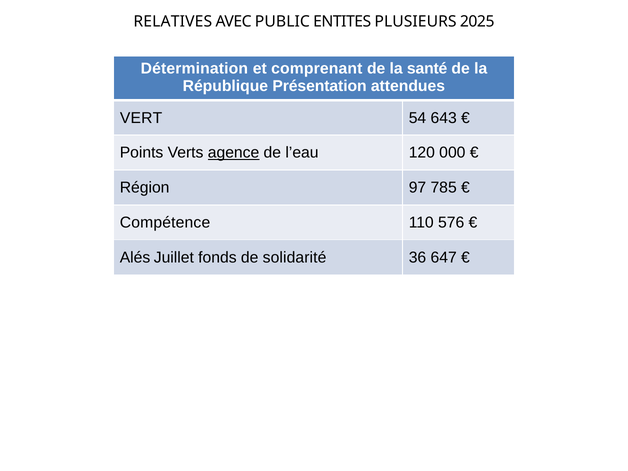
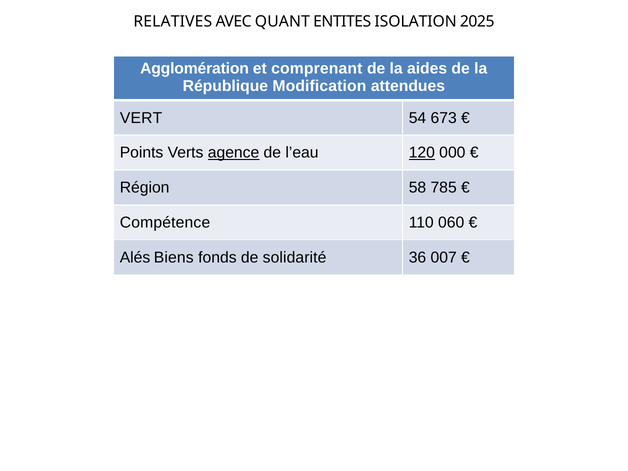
PUBLIC: PUBLIC -> QUANT (282, 22)
PLUSIEURS: PLUSIEURS -> ISOLATION (416, 22)
Détermination: Détermination -> Agglomération (195, 68)
santé: santé -> aides (427, 68)
Présentation: Présentation -> Modification (319, 86)
643: 643 -> 673 (444, 118)
120 underline: none -> present (422, 153)
97: 97 -> 58 (418, 188)
576: 576 -> 060 (451, 223)
Juillet: Juillet -> Biens (174, 258)
647: 647 -> 007 (444, 258)
